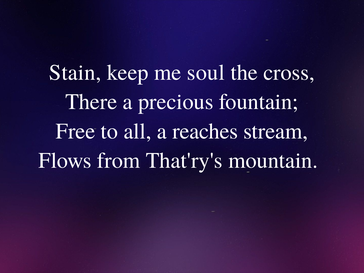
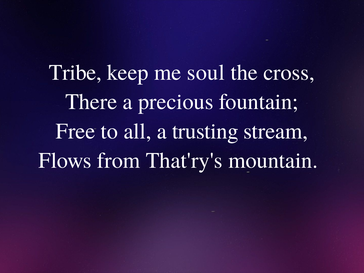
Stain: Stain -> Tribe (75, 72)
reaches: reaches -> trusting (205, 131)
